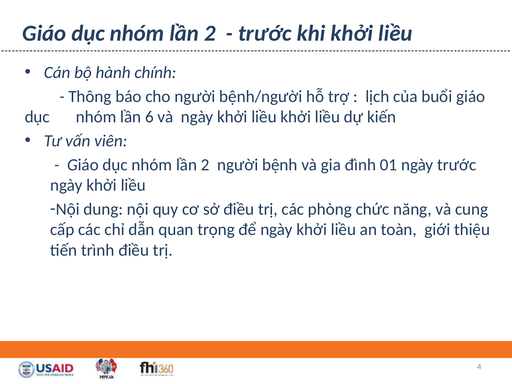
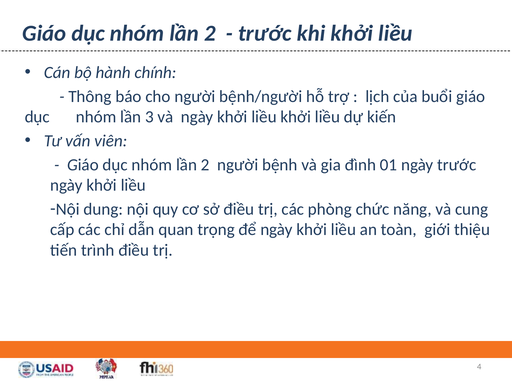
6: 6 -> 3 (149, 117)
